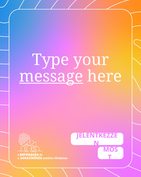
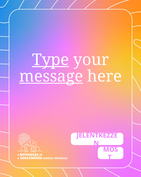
Type underline: none -> present (51, 59)
